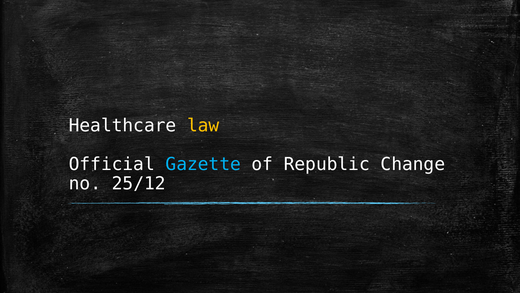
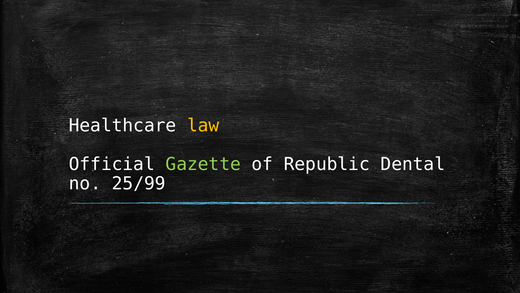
Gazette colour: light blue -> light green (203, 164)
Change: Change -> Dental (413, 164)
25/12: 25/12 -> 25/99 (139, 183)
